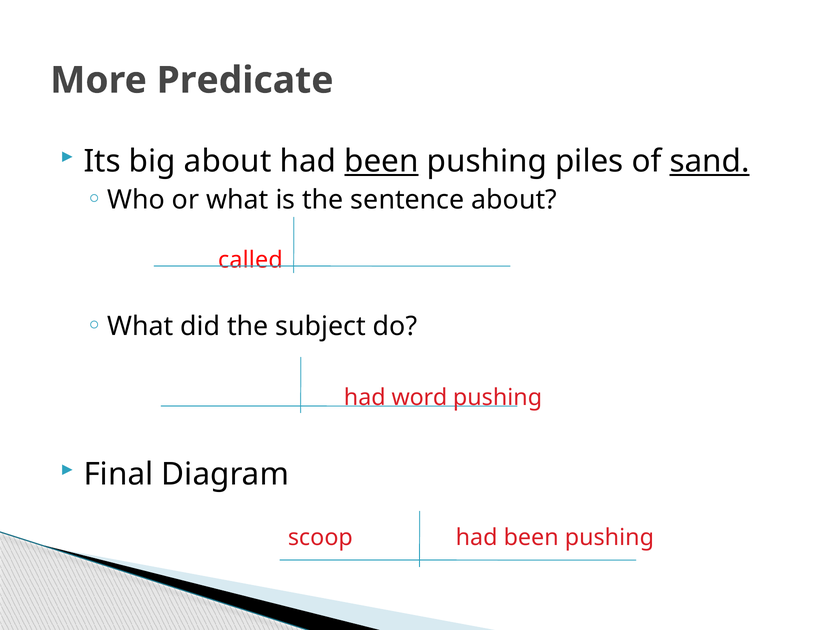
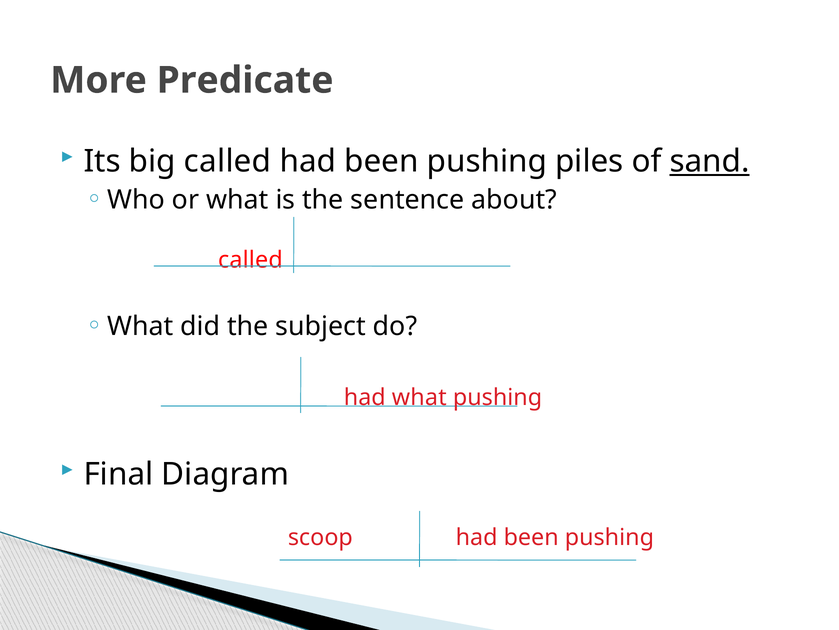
big about: about -> called (228, 161)
been underline: present -> none (381, 161)
had word: word -> what (419, 397)
